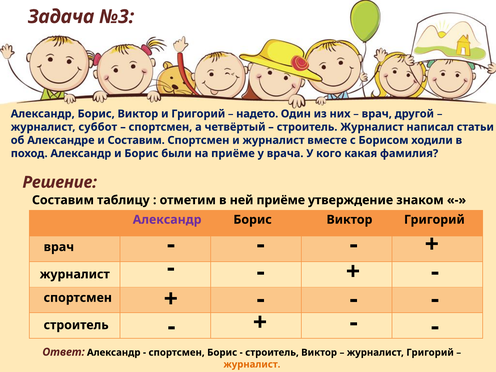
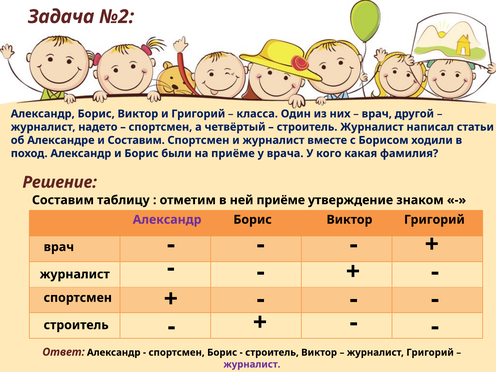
№3: №3 -> №2 (117, 17)
надето: надето -> класса (257, 114)
суббот: суббот -> надето (98, 127)
журналист colour: orange -> purple (252, 364)
